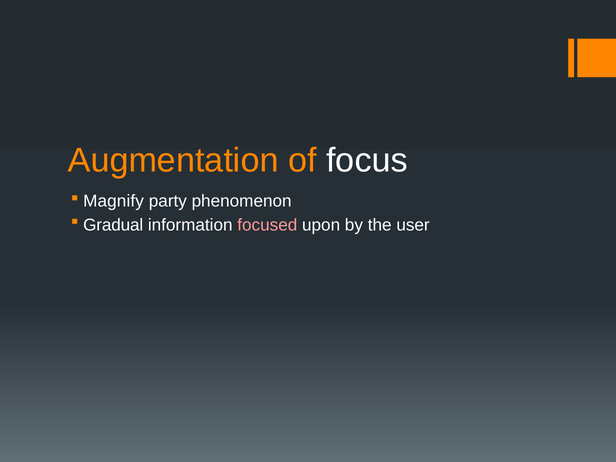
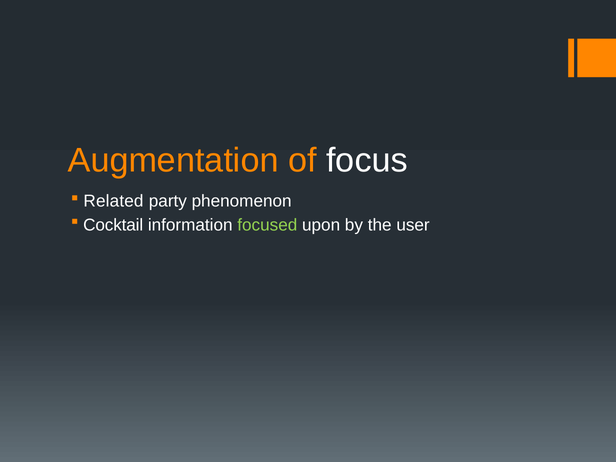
Magnify: Magnify -> Related (114, 201)
Gradual: Gradual -> Cocktail (113, 225)
focused colour: pink -> light green (267, 225)
